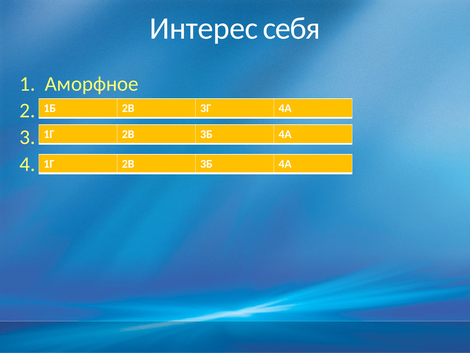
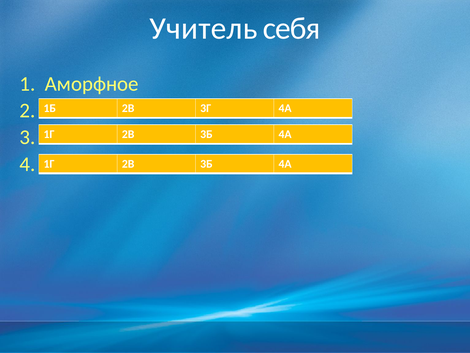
Интерес: Интерес -> Учитель (204, 29)
